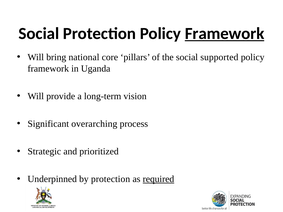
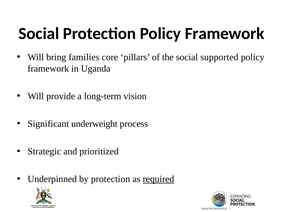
Framework underline: present -> none (225, 33)
national: national -> families (84, 57)
overarching: overarching -> underweight (94, 124)
